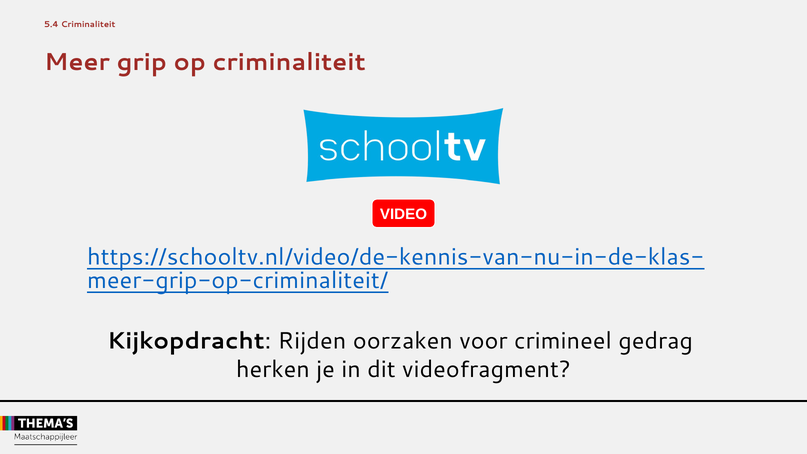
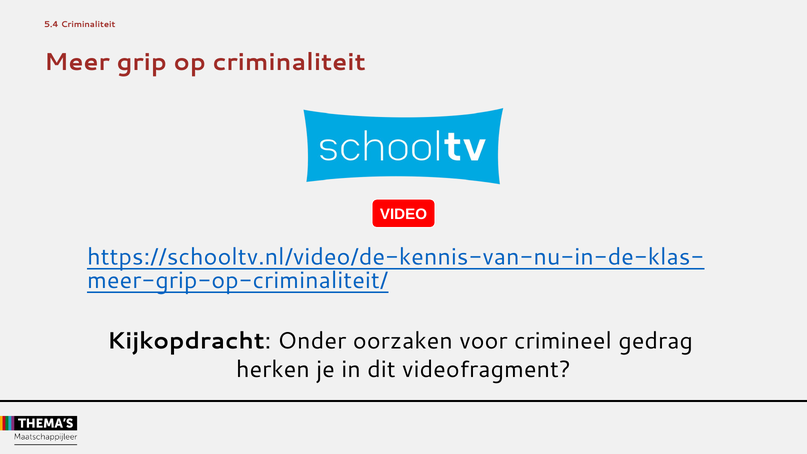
Rijden: Rijden -> Onder (312, 341)
